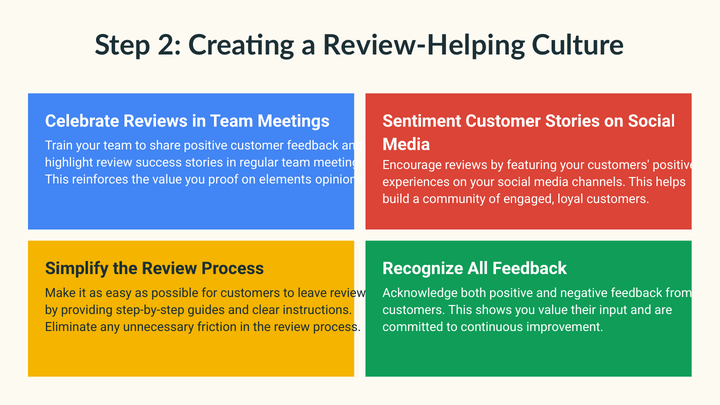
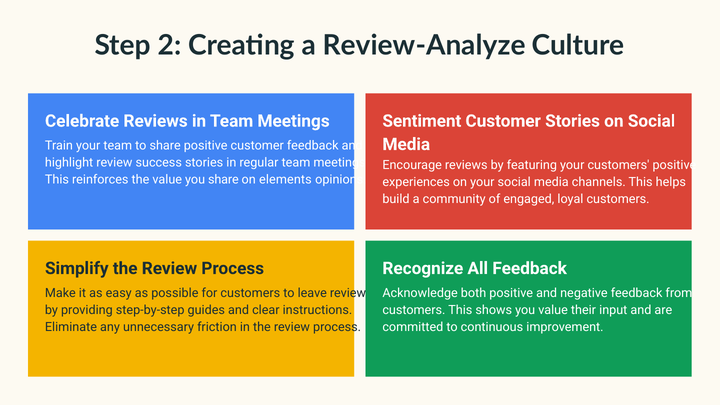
Review-Helping: Review-Helping -> Review-Analyze (424, 45)
you proof: proof -> share (223, 180)
